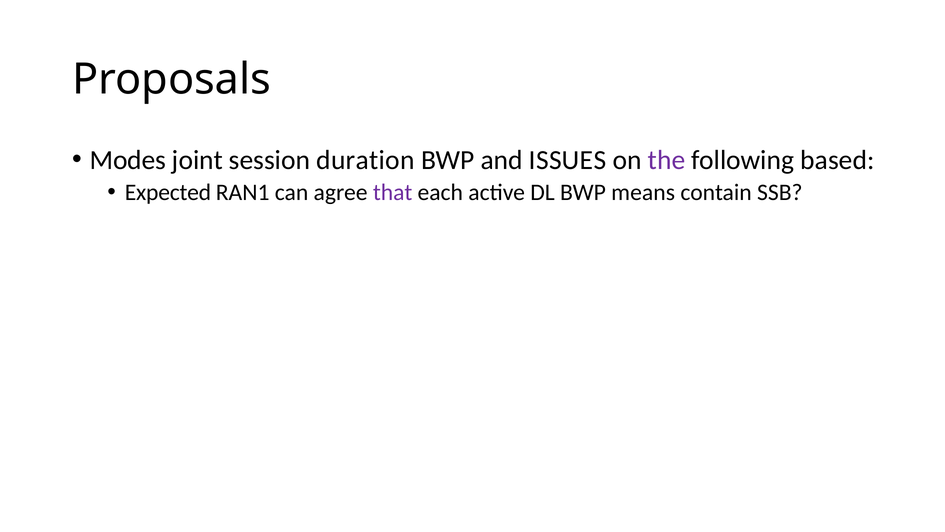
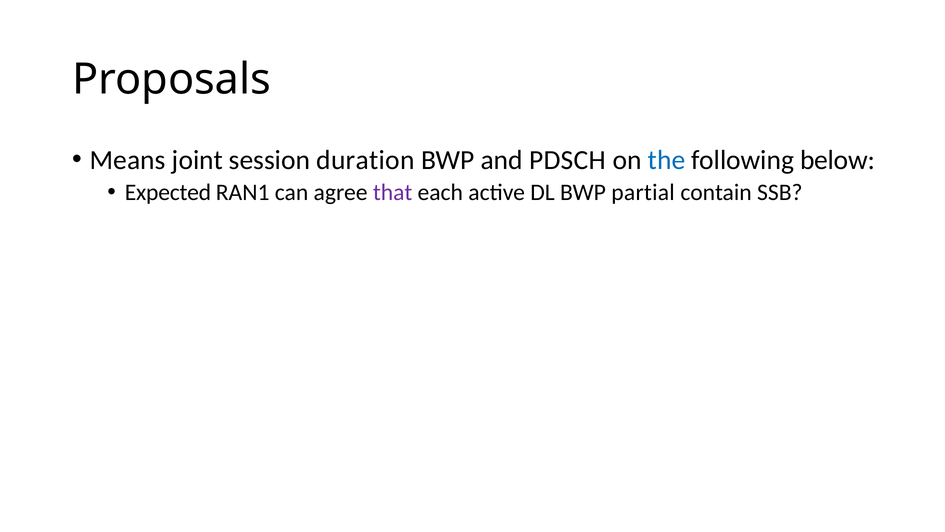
Modes: Modes -> Means (128, 160)
ISSUES: ISSUES -> PDSCH (568, 160)
the colour: purple -> blue (667, 160)
based: based -> below (838, 160)
means: means -> partial (643, 192)
